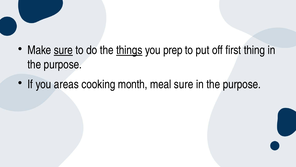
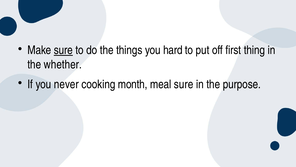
things underline: present -> none (129, 50)
prep: prep -> hard (173, 50)
purpose: purpose -> whether (63, 64)
areas: areas -> never (66, 84)
